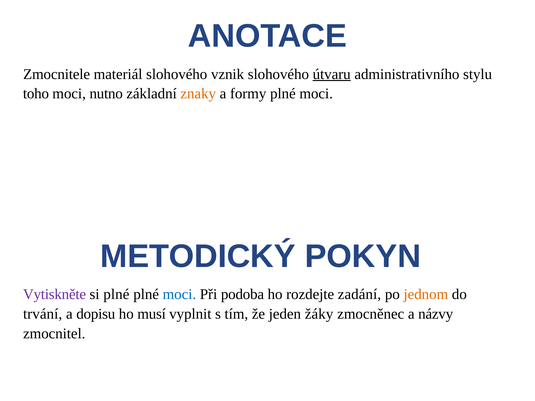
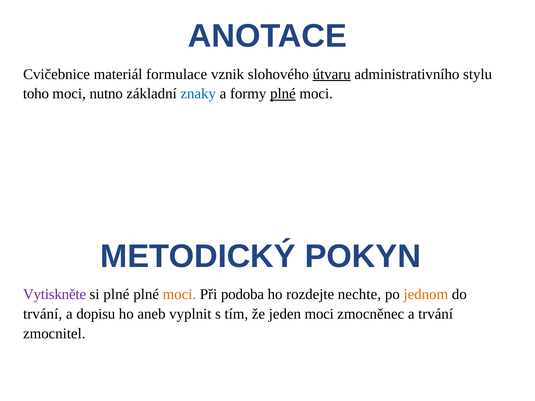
Zmocnitele: Zmocnitele -> Cvičebnice (57, 74)
materiál slohového: slohového -> formulace (177, 74)
znaky colour: orange -> blue (198, 94)
plné underline: none -> present (283, 94)
moci colour: blue -> orange (179, 294)
zadání: zadání -> nechte (359, 294)
musí: musí -> aneb (151, 314)
jeden žáky: žáky -> moci (319, 314)
a názvy: názvy -> trvání (436, 314)
